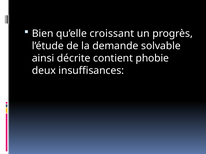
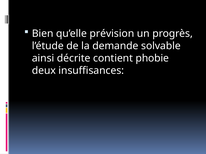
croissant: croissant -> prévision (112, 34)
